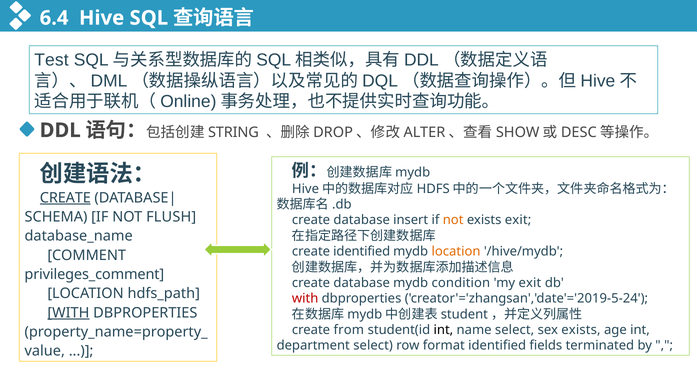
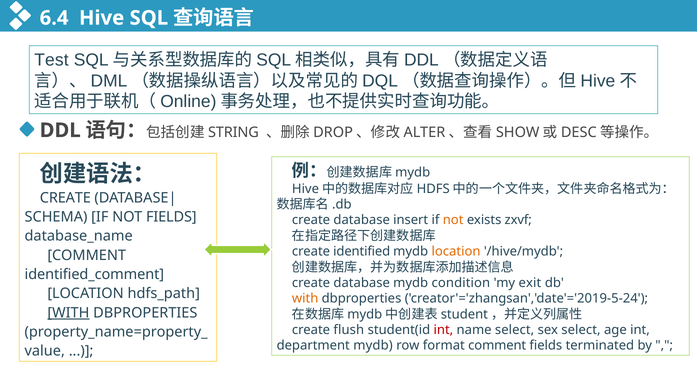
CREATE underline: present -> none (65, 198)
NOT FLUSH: FLUSH -> FIELDS (171, 217)
exists exit: exit -> zxvf (518, 220)
privileges_comment: privileges_comment -> identified_comment (94, 274)
with colour: red -> orange (305, 299)
from: from -> flush (349, 330)
int colour: black -> red (443, 330)
sex exists: exists -> select (581, 330)
department select: select -> mydb (373, 346)
format identified: identified -> comment (497, 346)
